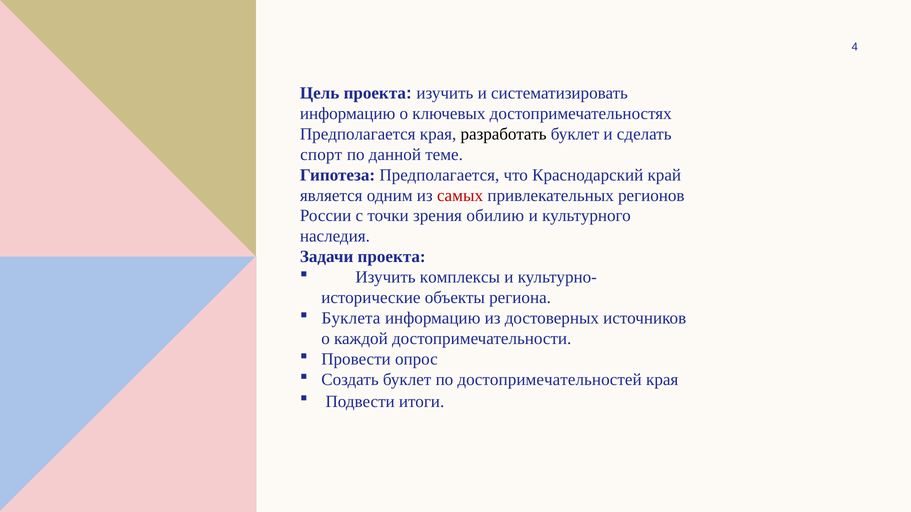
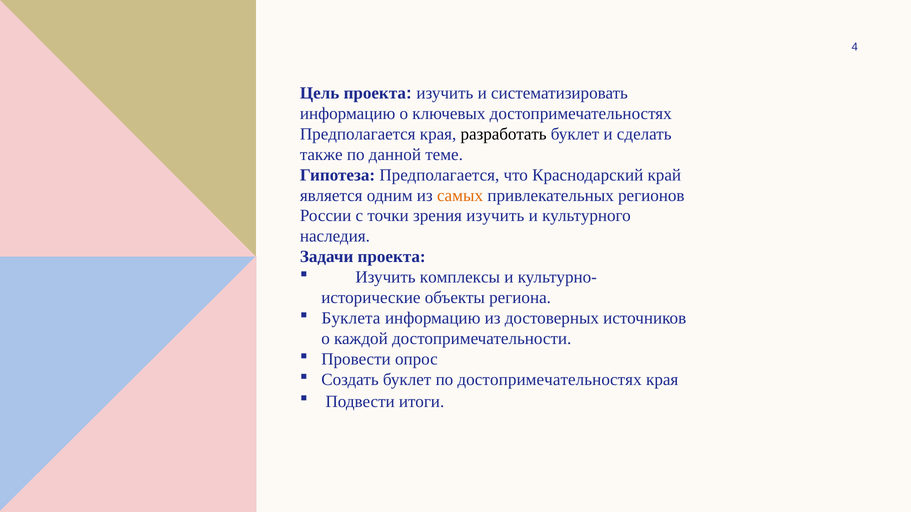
спорт: спорт -> также (321, 155)
самых colour: red -> orange (460, 196)
зрения обилию: обилию -> изучить (495, 216)
по достопримечательностей: достопримечательностей -> достопримечательностях (550, 380)
